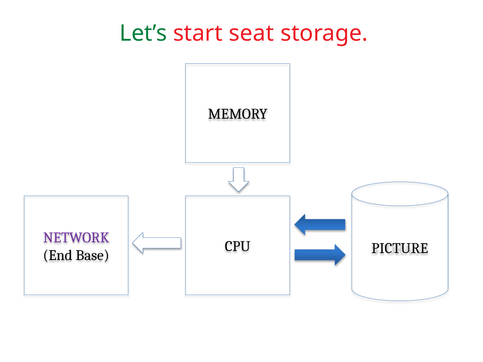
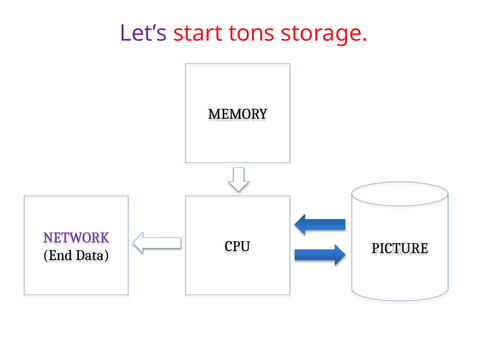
Let’s colour: green -> purple (143, 33)
seat: seat -> tons (252, 33)
Base: Base -> Data (93, 255)
